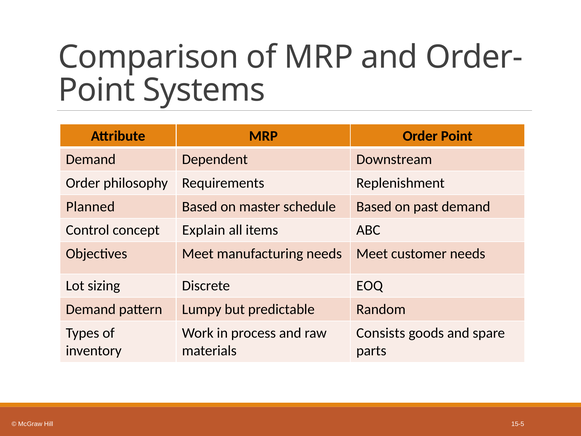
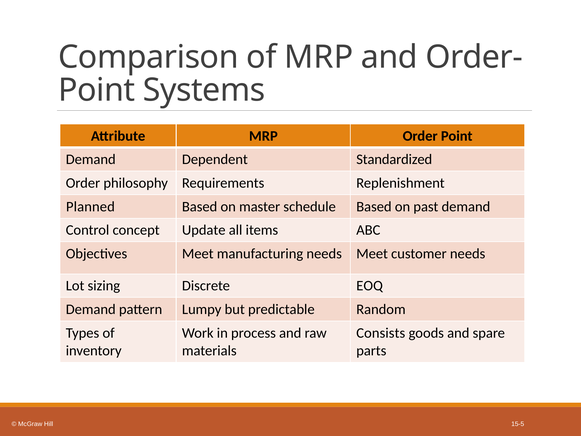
Downstream: Downstream -> Standardized (394, 159)
Explain: Explain -> Update (204, 230)
